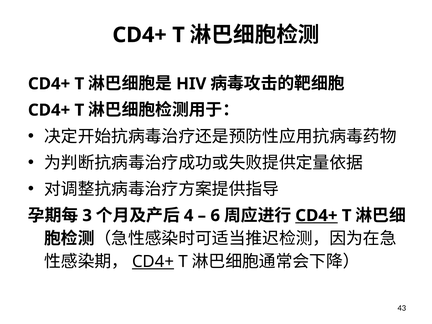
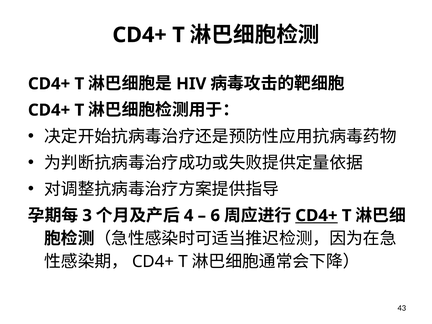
CD4+ underline: present -> none (153, 262)
